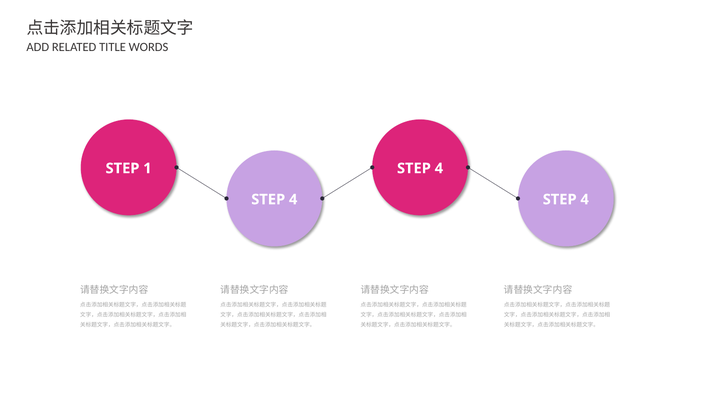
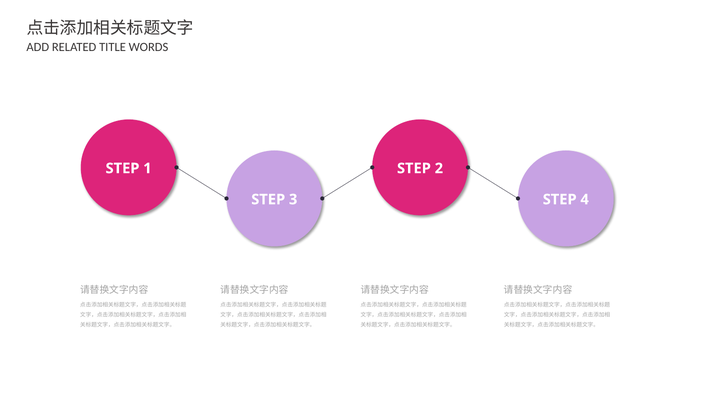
4: 4 -> 2 (439, 168)
4: 4 -> 3 (293, 199)
